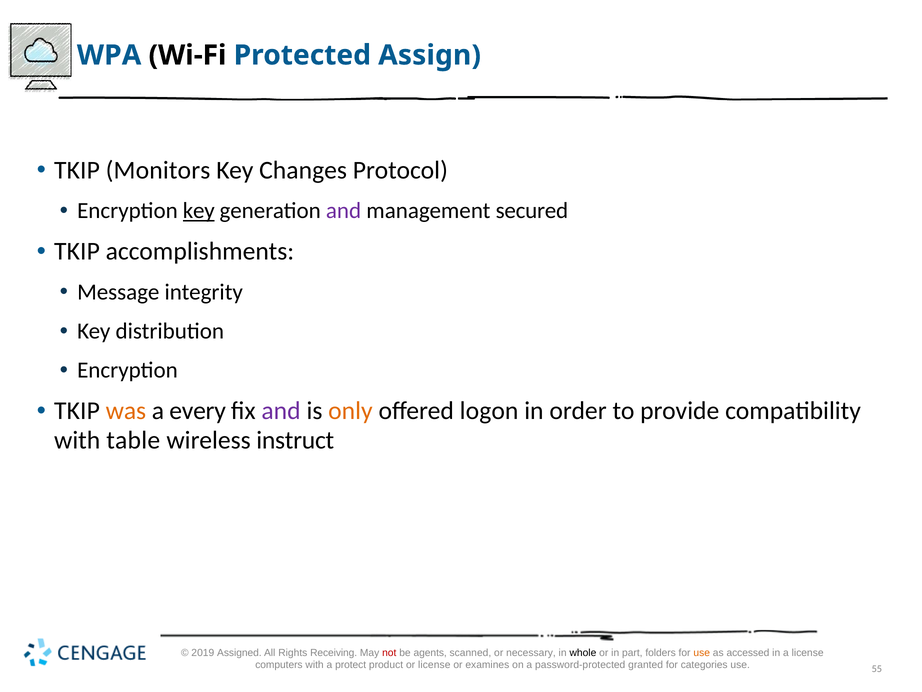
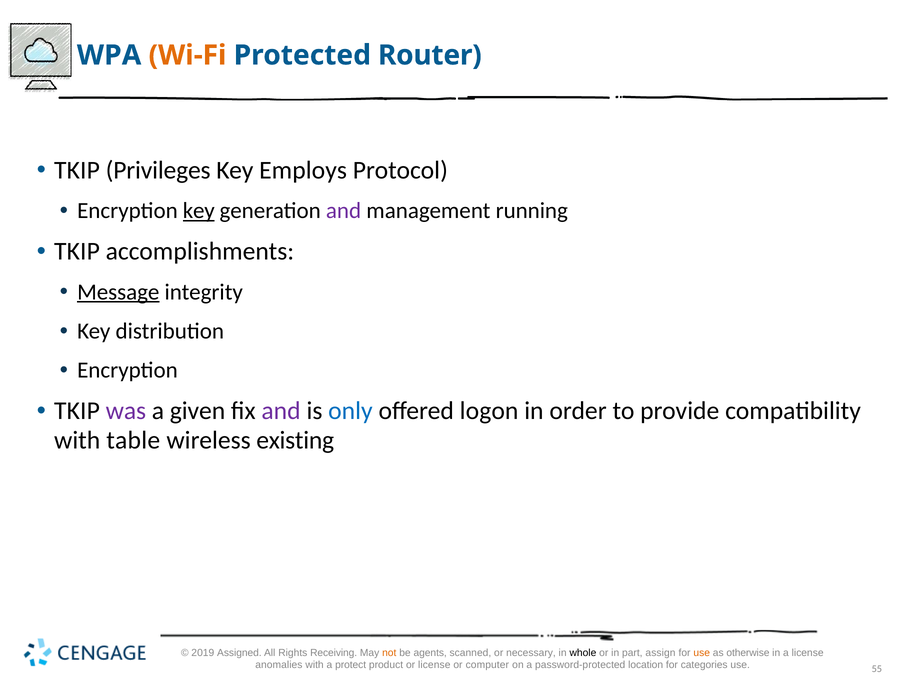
Wi-Fi colour: black -> orange (187, 55)
Assign: Assign -> Router (430, 55)
Monitors: Monitors -> Privileges (158, 170)
Changes: Changes -> Employs (303, 170)
secured: secured -> running (532, 211)
Message underline: none -> present (118, 292)
was colour: orange -> purple (126, 411)
every: every -> given (198, 411)
only colour: orange -> blue (350, 411)
instruct: instruct -> existing (295, 440)
not colour: red -> orange (389, 652)
folders: folders -> assign (661, 652)
accessed: accessed -> otherwise (748, 652)
computers: computers -> anomalies (279, 665)
examines: examines -> computer (487, 665)
granted: granted -> location (646, 665)
